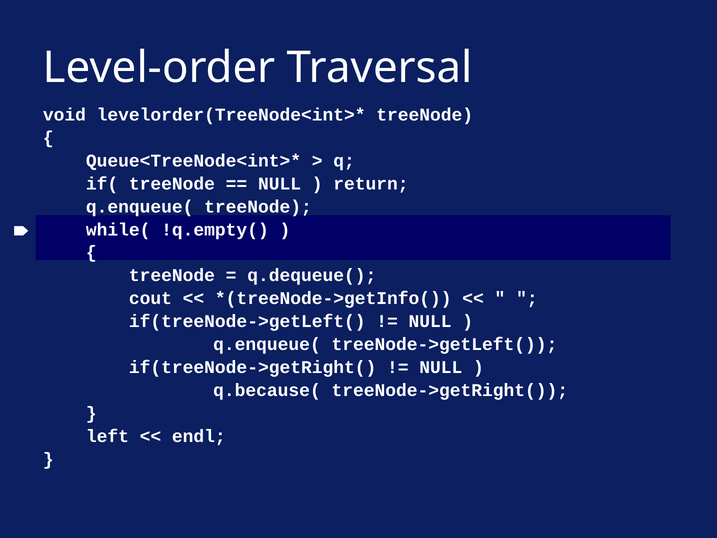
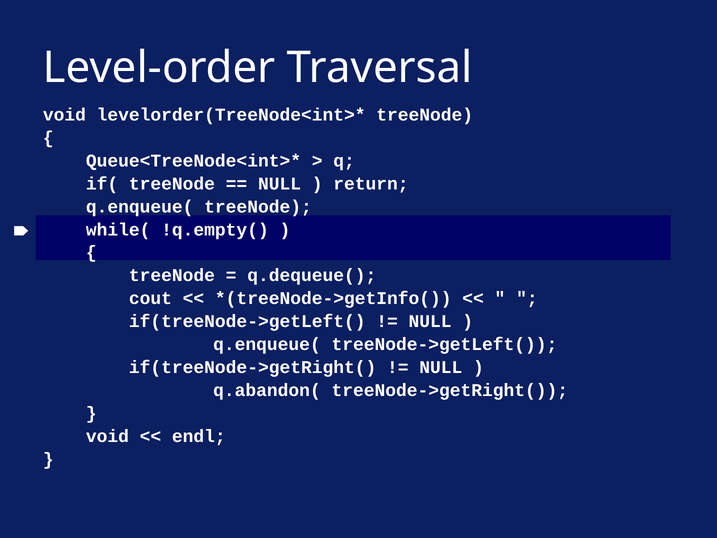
q.because(: q.because( -> q.abandon( (267, 390)
left: left -> void (107, 436)
